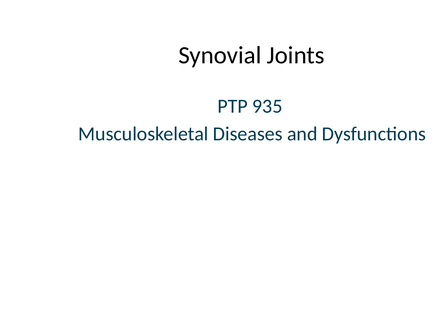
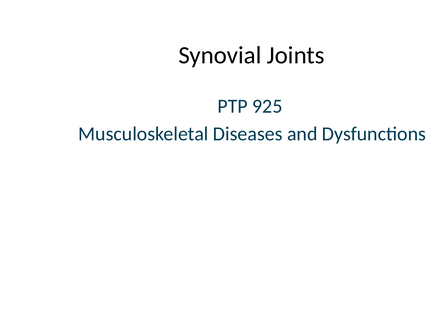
935: 935 -> 925 (267, 106)
